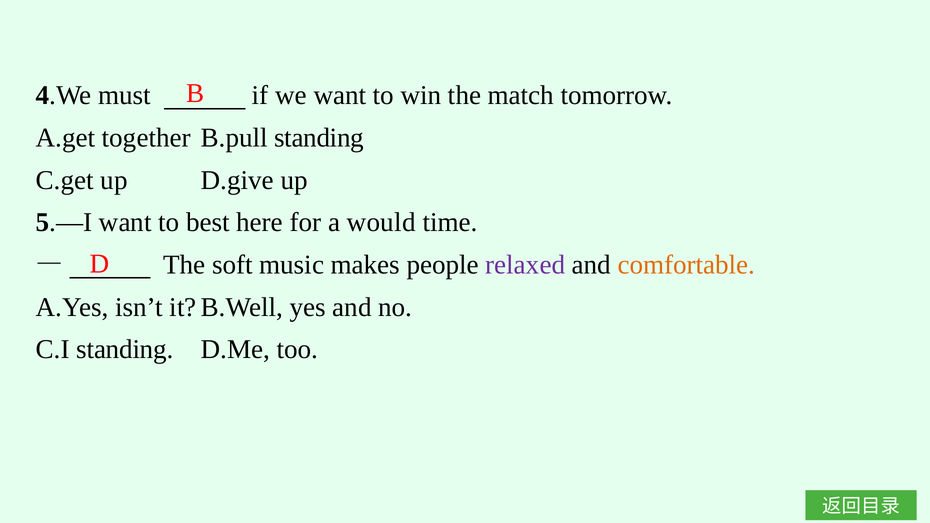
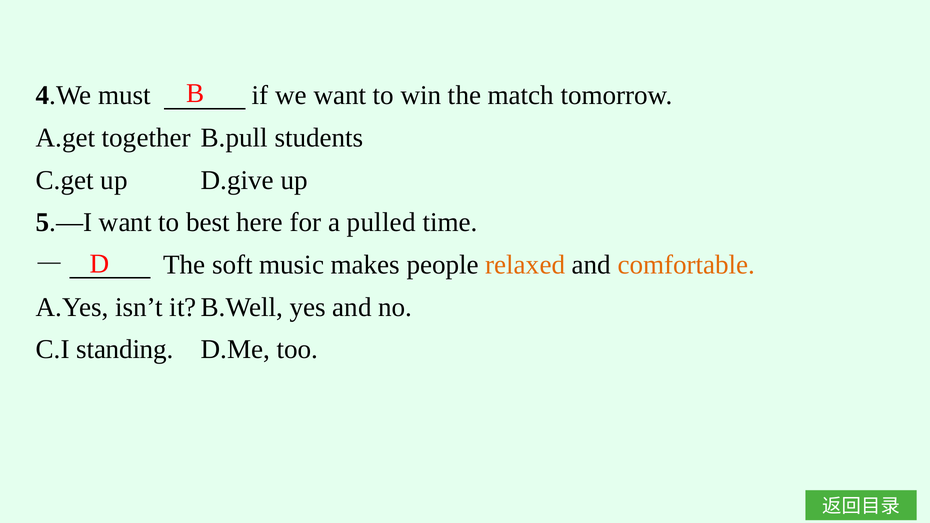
B.pull standing: standing -> students (319, 138)
would: would -> pulled (381, 223)
relaxed colour: purple -> orange (525, 265)
